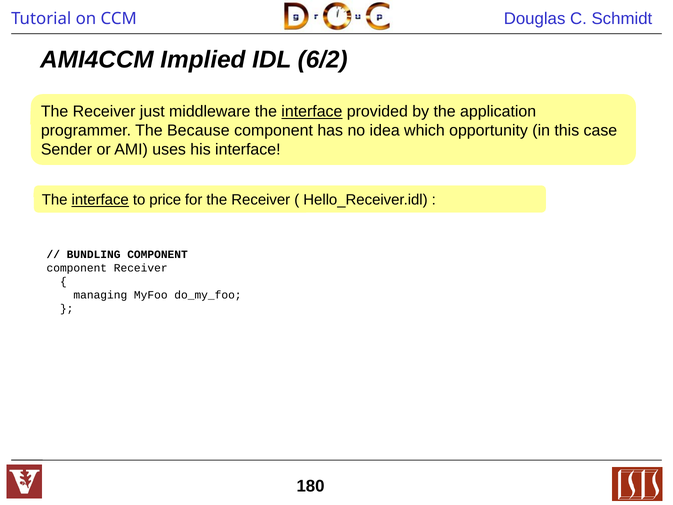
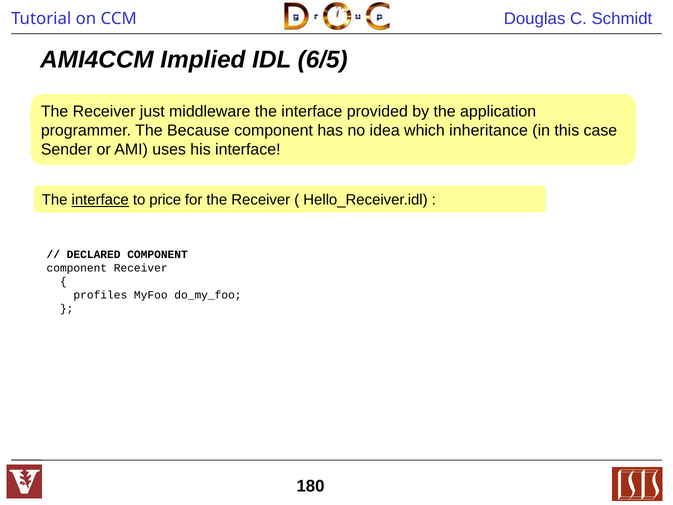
6/2: 6/2 -> 6/5 (323, 60)
interface underline: present -> none (312, 111)
opportunity: opportunity -> inheritance (489, 131)
BUNDLING: BUNDLING -> DECLARED (94, 254)
managing: managing -> profiles (100, 295)
